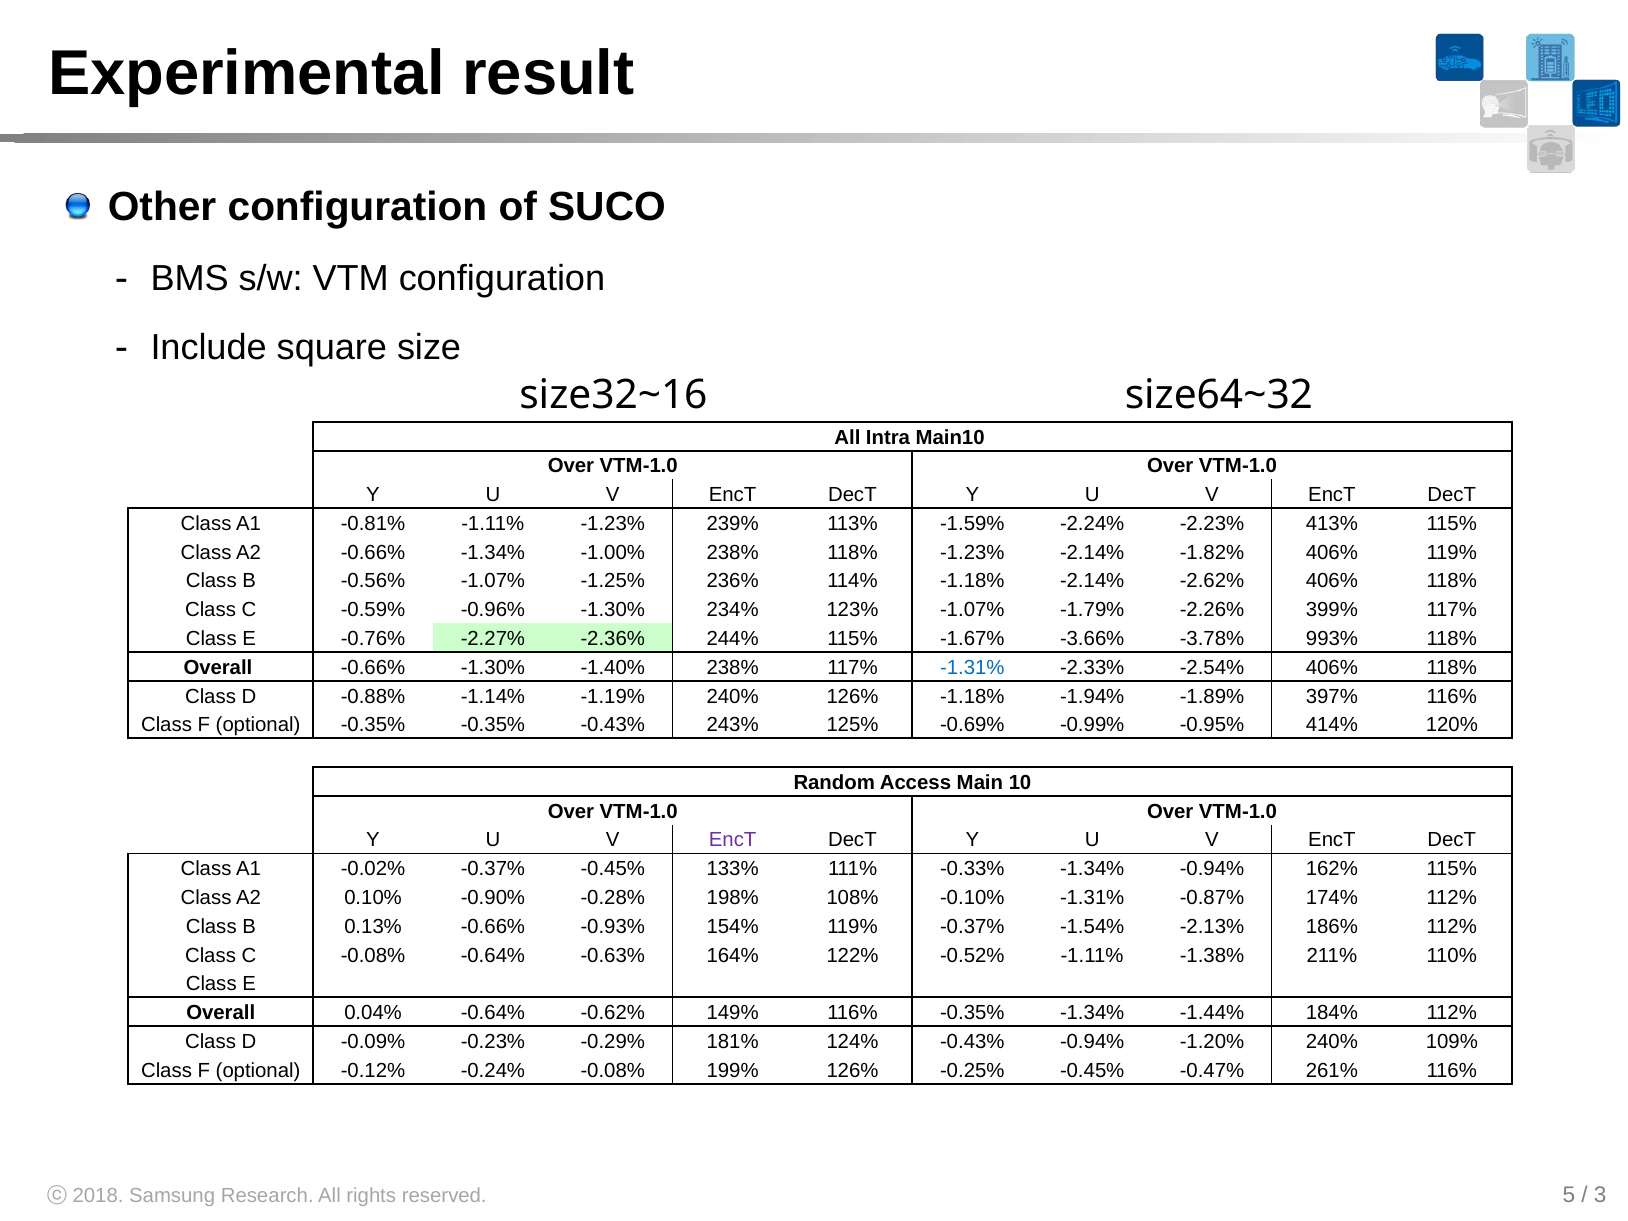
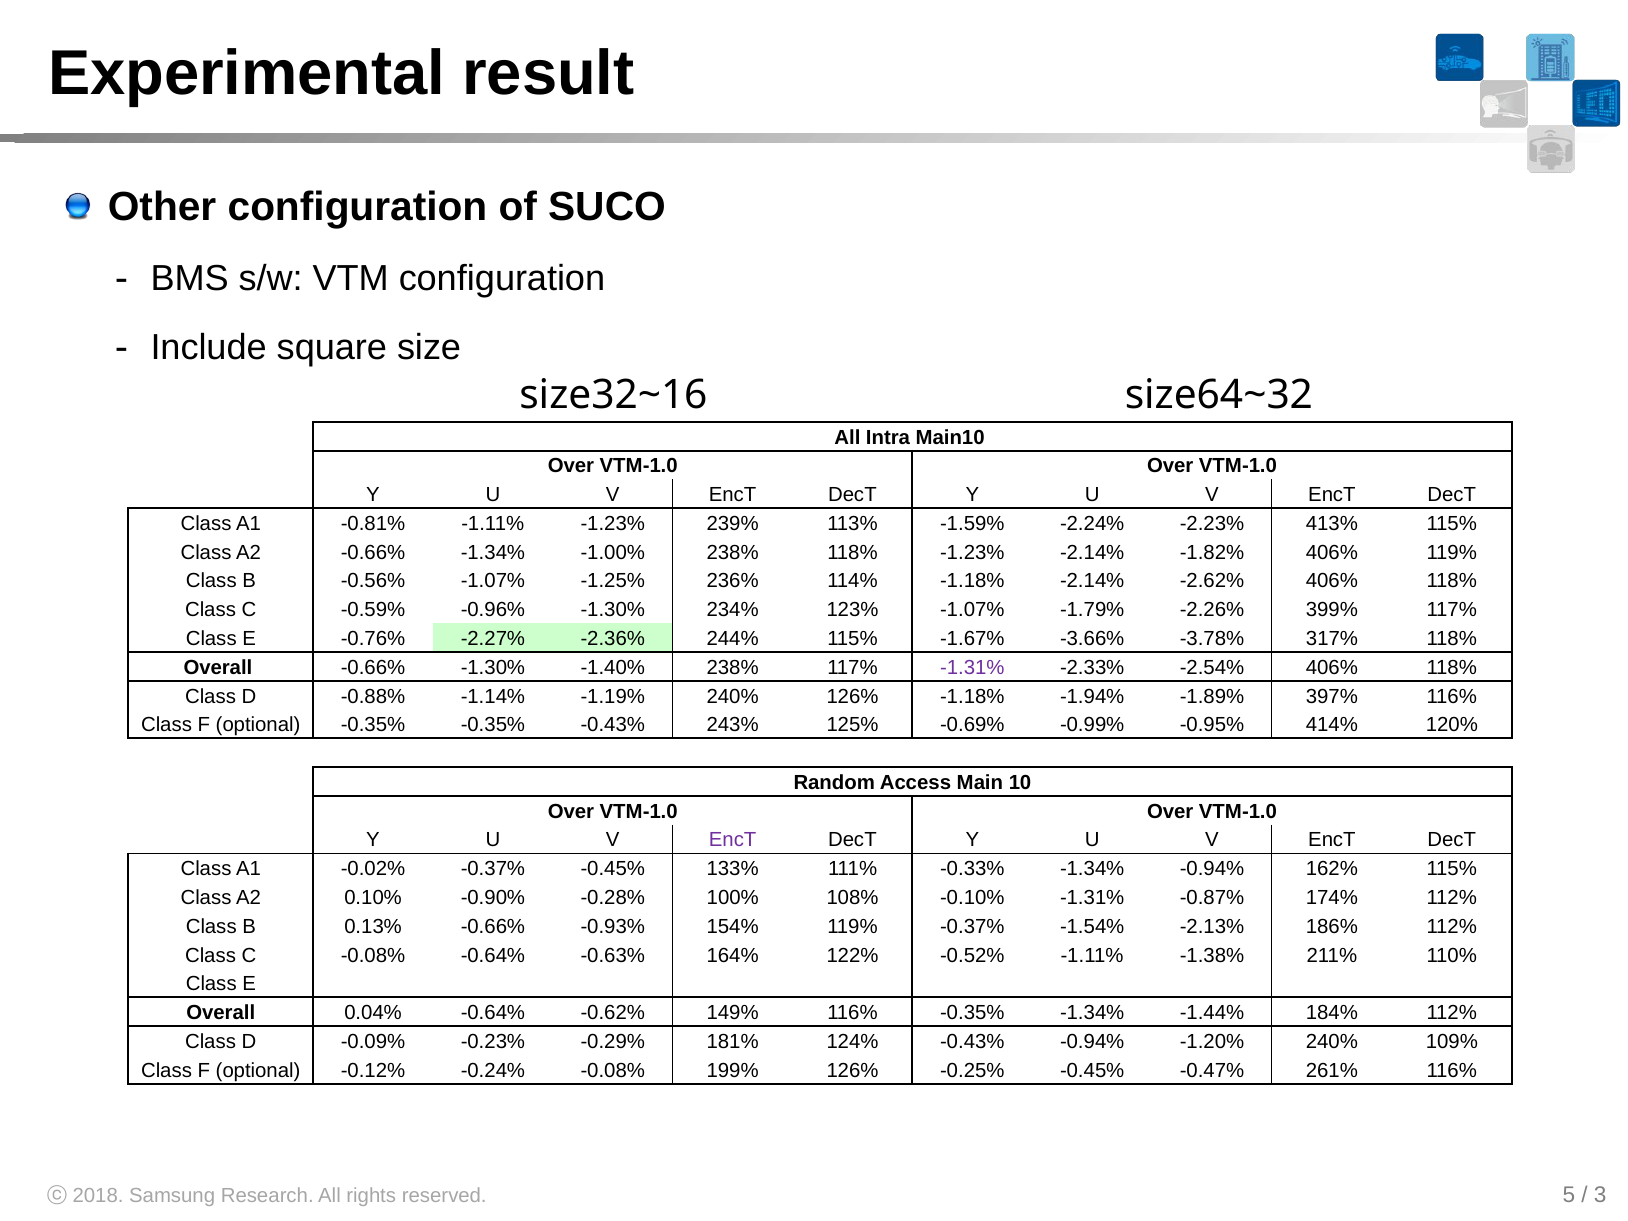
993%: 993% -> 317% (1332, 639)
-1.31% colour: blue -> purple (972, 668)
198%: 198% -> 100% (733, 898)
